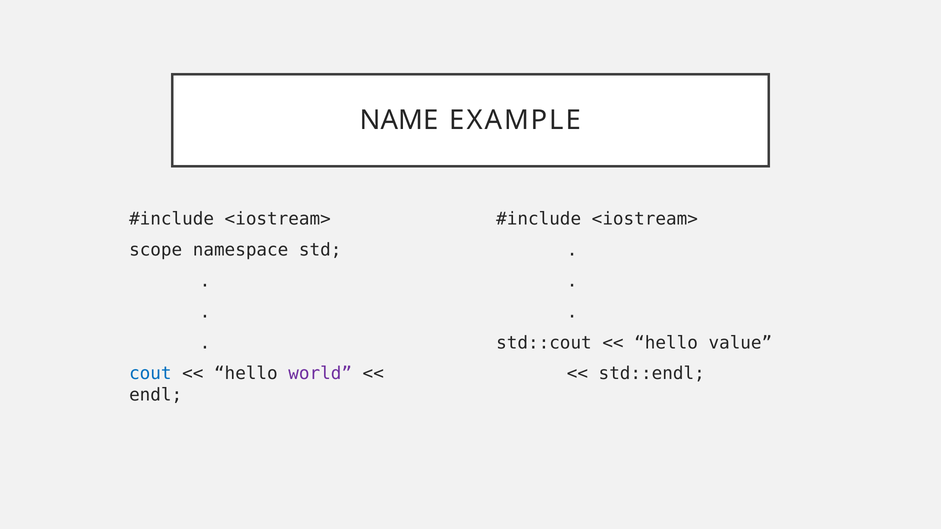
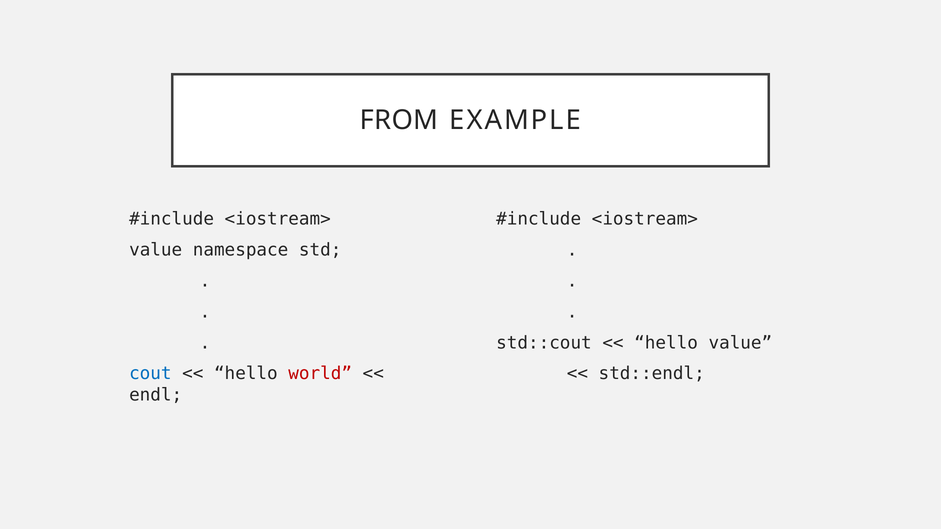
NAME: NAME -> FROM (399, 120)
scope: scope -> value (156, 250)
world colour: purple -> red (320, 374)
